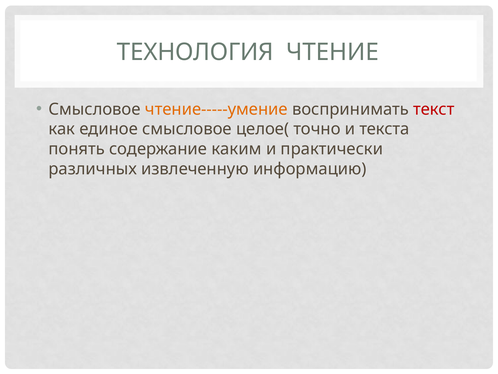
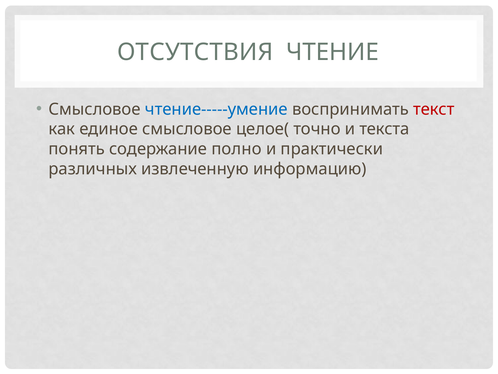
ТЕХНОЛОГИЯ: ТЕХНОЛОГИЯ -> ОТСУТСТВИЯ (195, 52)
чтение-----умение colour: orange -> blue (216, 109)
каким: каким -> полно (237, 149)
